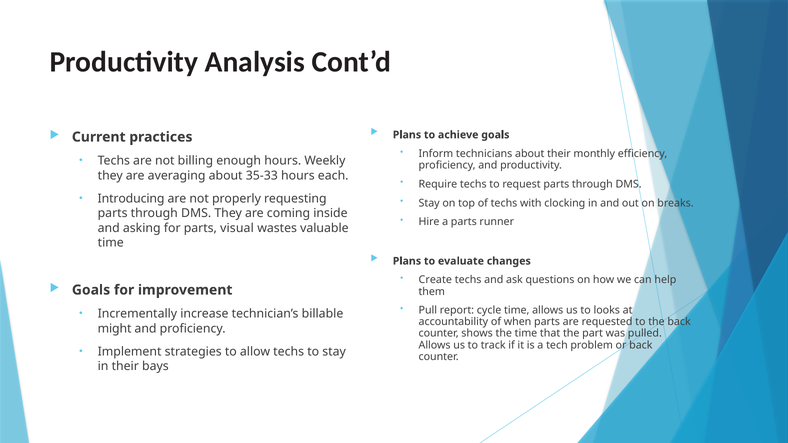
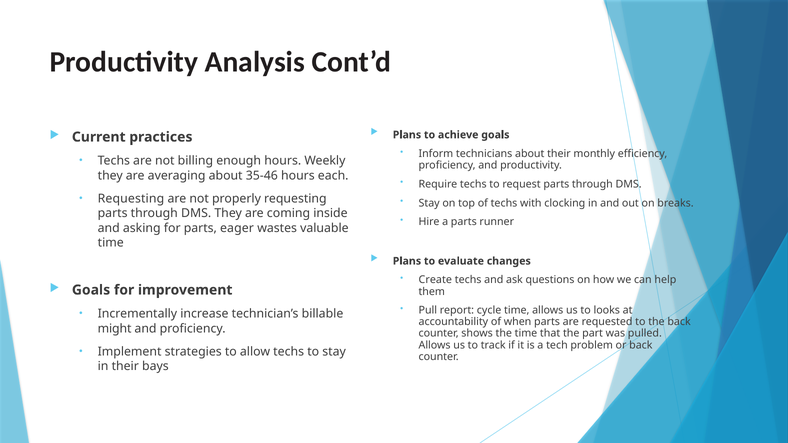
35-33: 35-33 -> 35-46 (262, 176)
Introducing: Introducing -> Requesting (131, 199)
visual: visual -> eager (237, 228)
